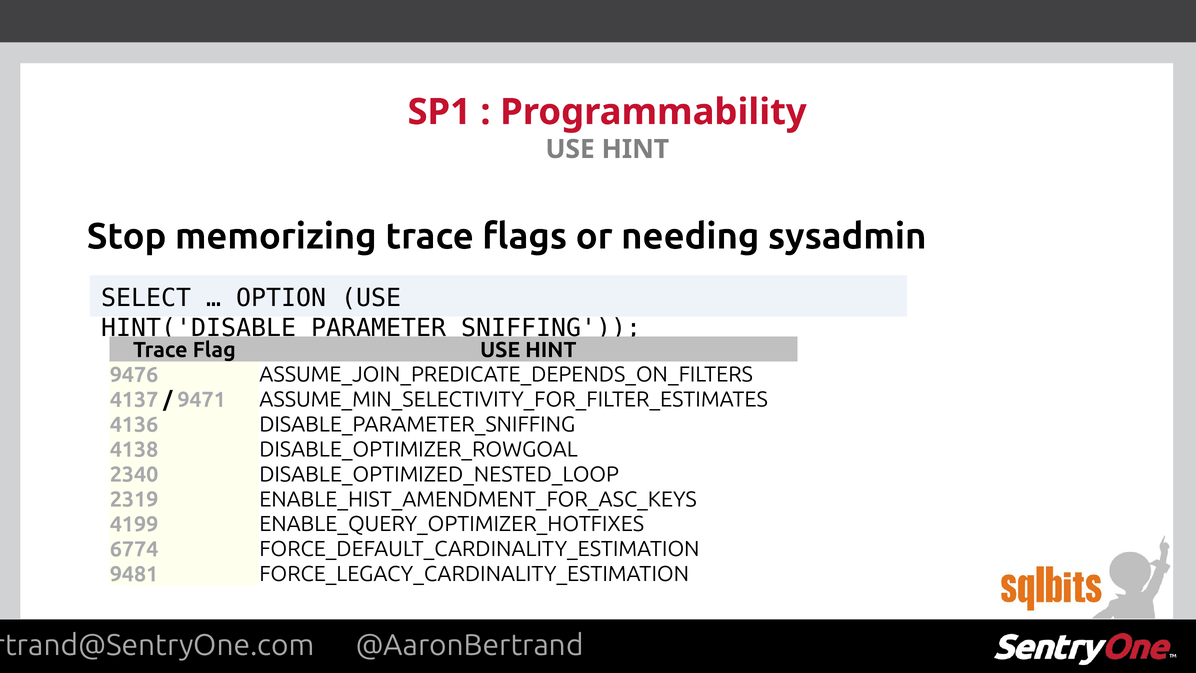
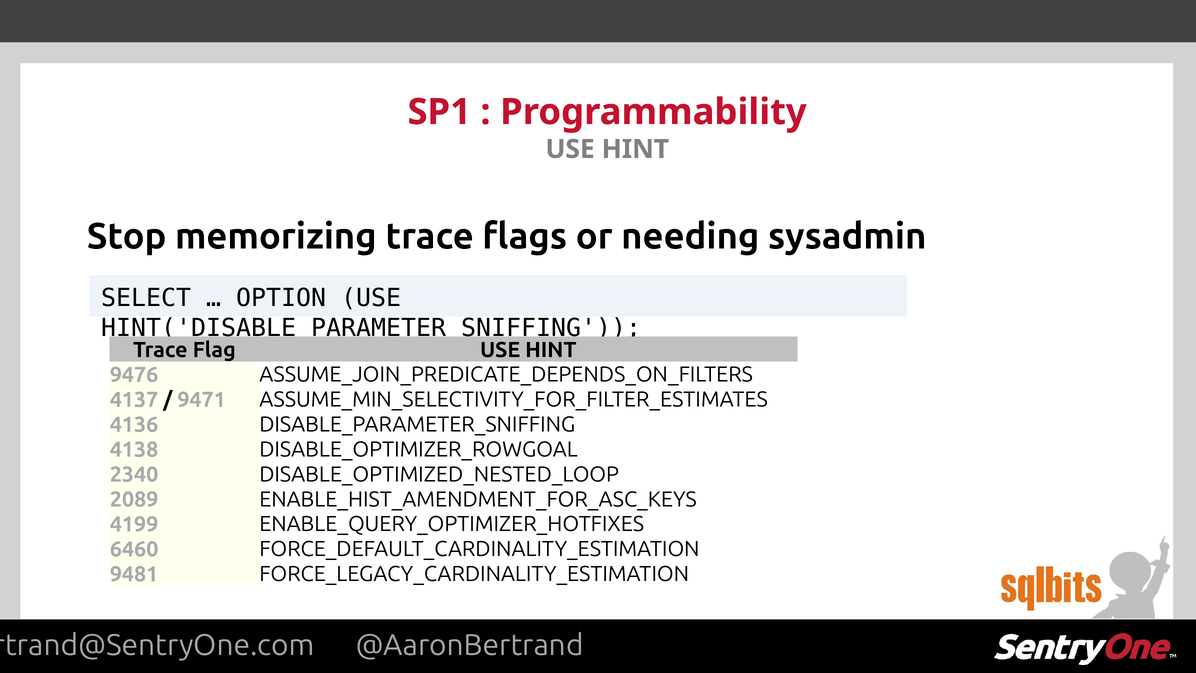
2319: 2319 -> 2089 (134, 499)
6774: 6774 -> 6460 (134, 549)
